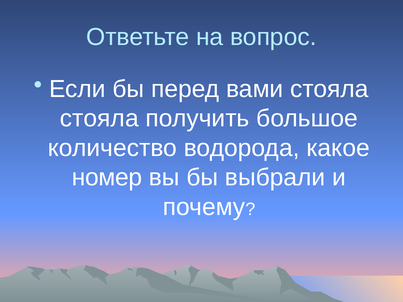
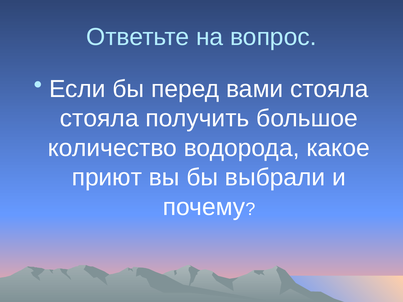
номер: номер -> приют (107, 178)
